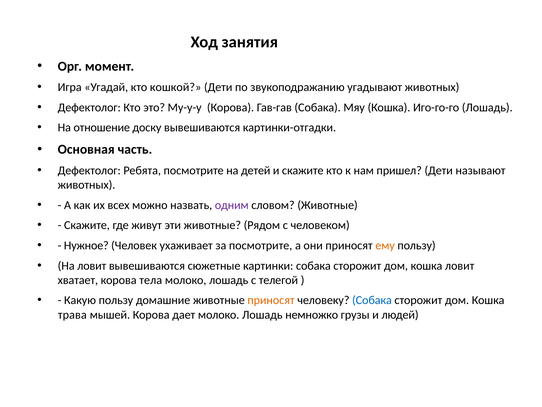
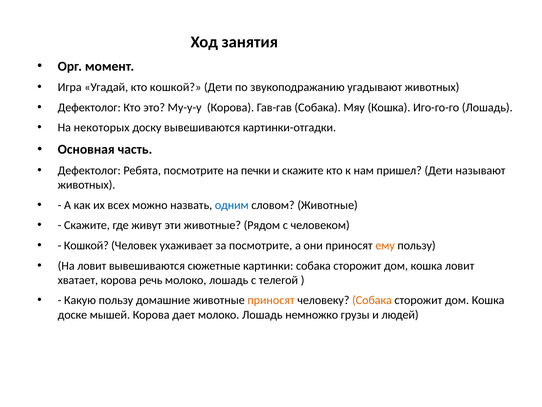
отношение: отношение -> некоторых (102, 128)
детей: детей -> печки (256, 170)
одним colour: purple -> blue (232, 205)
Нужное: Нужное -> Кошкой (86, 245)
тела: тела -> речь (151, 280)
Собака colour: blue -> orange (372, 300)
трава: трава -> доске (72, 314)
